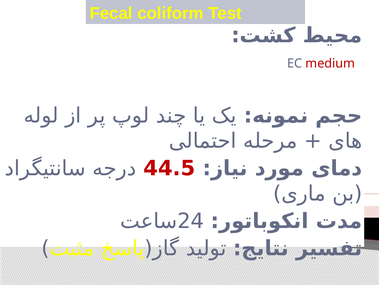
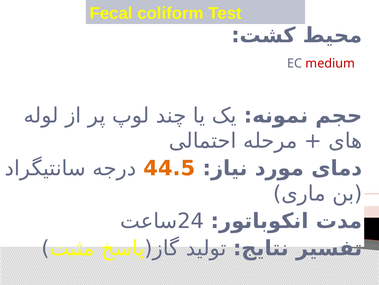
44.5 colour: red -> orange (169, 168)
